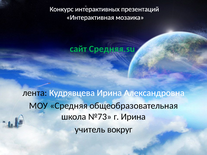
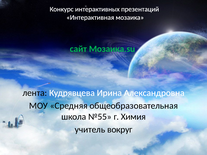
Средняя.su: Средняя.su -> Мозаика.su (112, 49)
№73: №73 -> №55 (100, 117)
г Ирина: Ирина -> Химия (133, 117)
